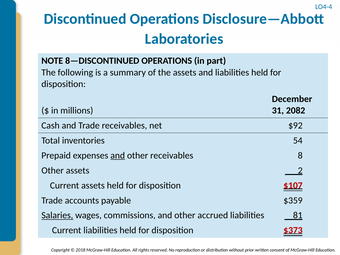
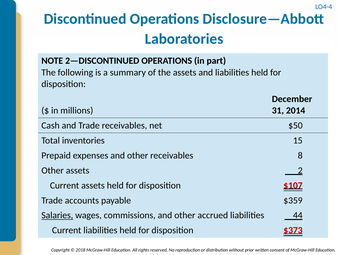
8—DISCONTINUED: 8—DISCONTINUED -> 2—DISCONTINUED (102, 61)
2082: 2082 -> 2014 (296, 111)
$92: $92 -> $50 (295, 126)
54: 54 -> 15 (298, 140)
and underline: present -> none (118, 155)
81: 81 -> 44 (298, 215)
